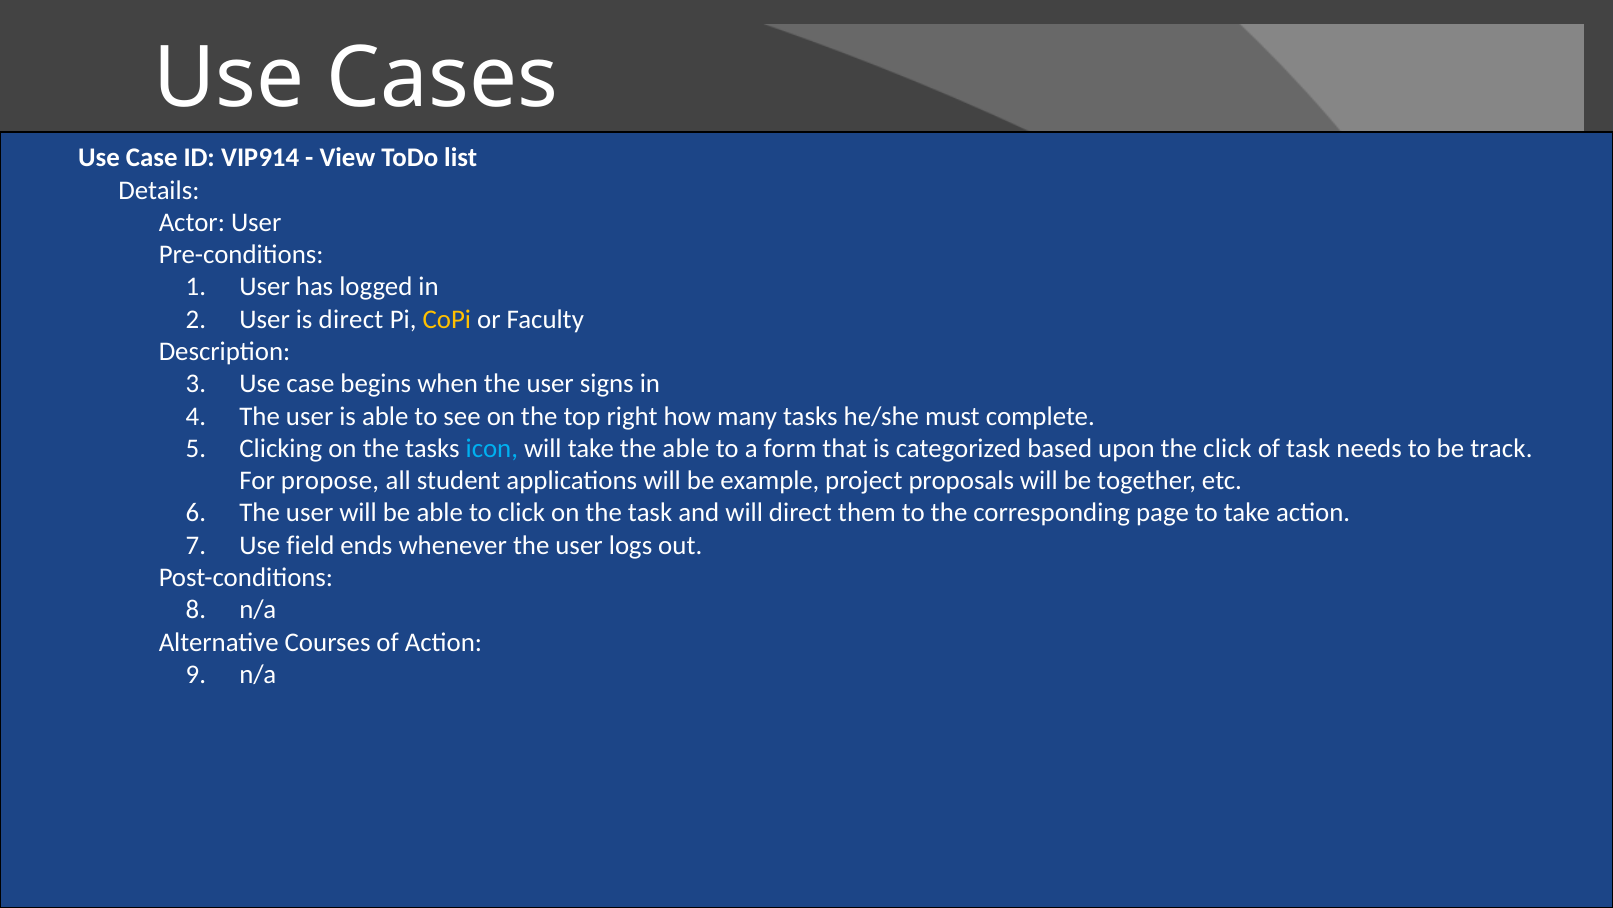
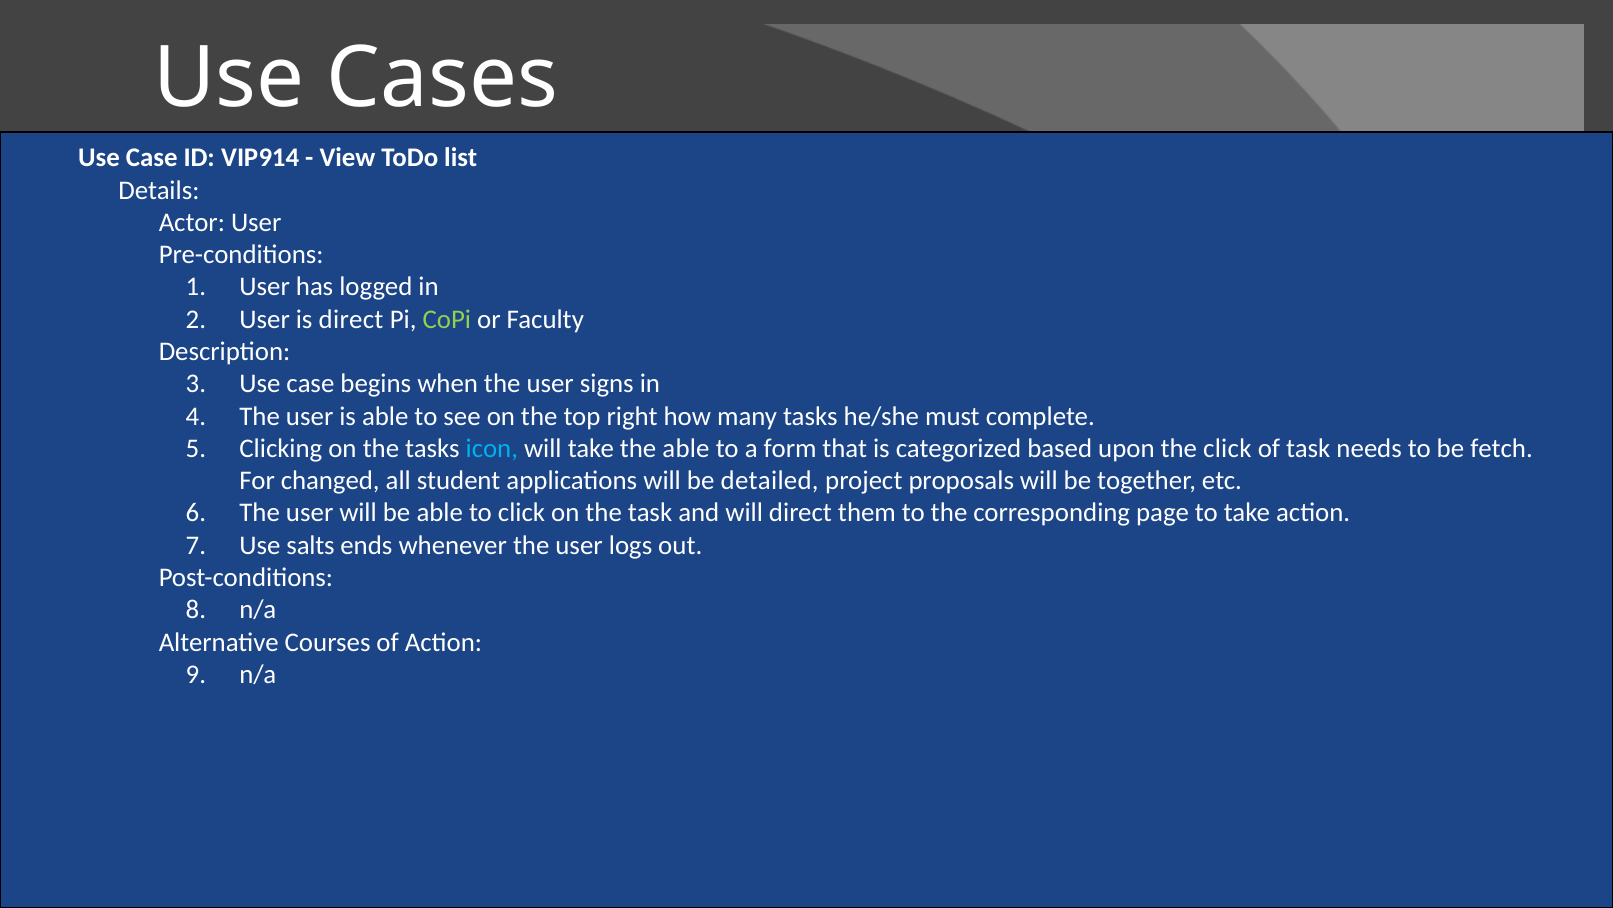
CoPi colour: yellow -> light green (447, 319)
track: track -> fetch (1502, 448)
propose: propose -> changed (330, 480)
example: example -> detailed (770, 480)
field: field -> salts (311, 545)
